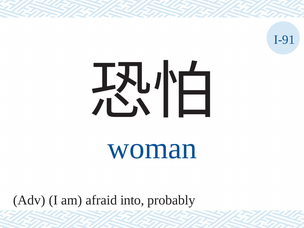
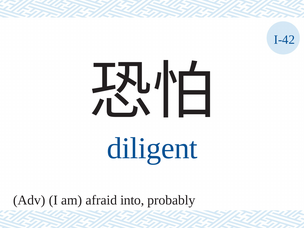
I-91: I-91 -> I-42 (284, 40)
woman: woman -> diligent (152, 148)
